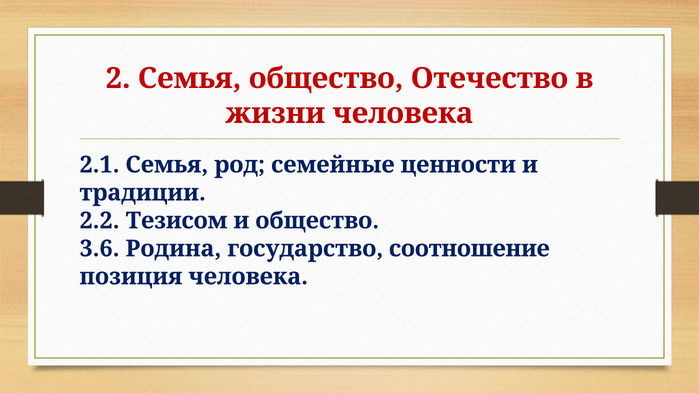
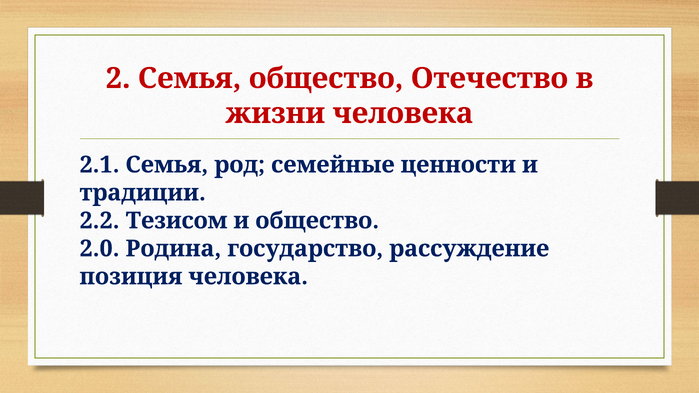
3.6: 3.6 -> 2.0 (100, 249)
соотношение: соотношение -> рассуждение (469, 249)
